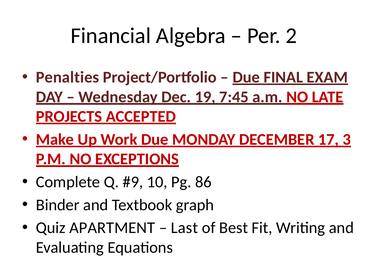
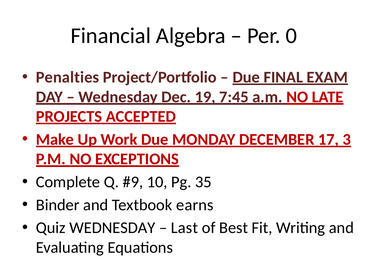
2: 2 -> 0 (291, 36)
86: 86 -> 35 (203, 182)
graph: graph -> earns (195, 205)
Quiz APARTMENT: APARTMENT -> WEDNESDAY (112, 228)
